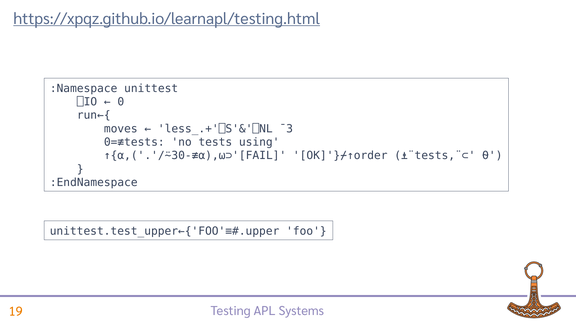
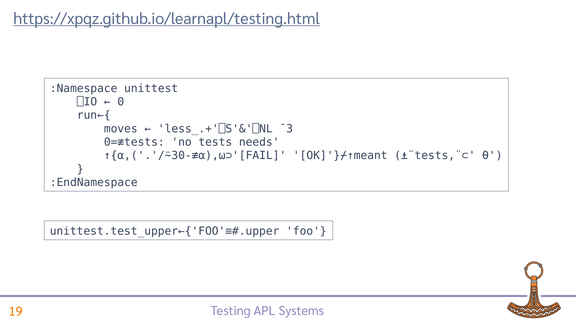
using: using -> needs (259, 142)
OK]'}⌿↑order: OK]'}⌿↑order -> OK]'}⌿↑meant (340, 156)
